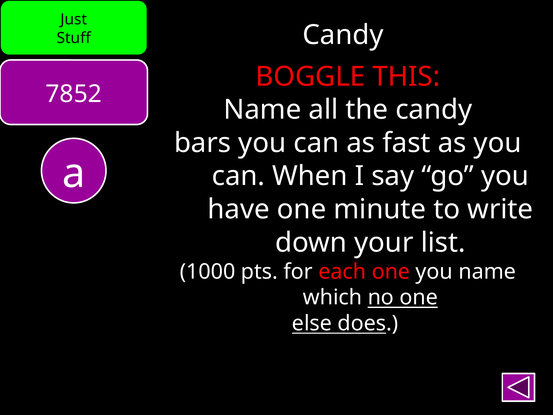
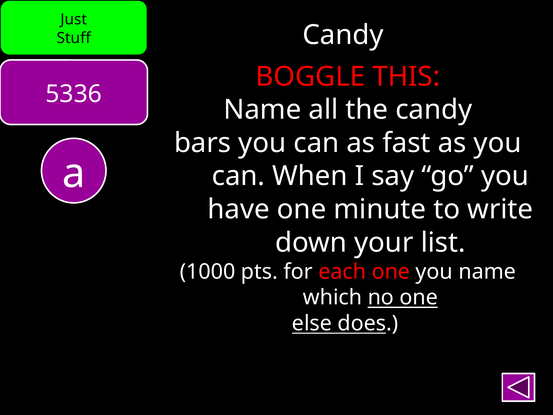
7852: 7852 -> 5336 (74, 94)
